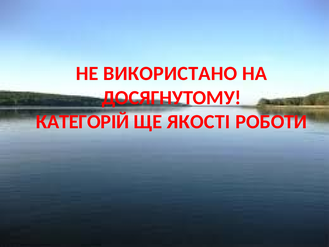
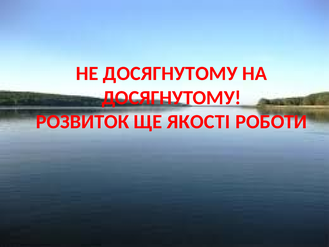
НЕ ВИКОРИСТАНО: ВИКОРИСТАНО -> ДОСЯГНУТОМУ (170, 73)
КАТЕГОРІЙ: КАТЕГОРІЙ -> РОЗВИТОК (83, 122)
